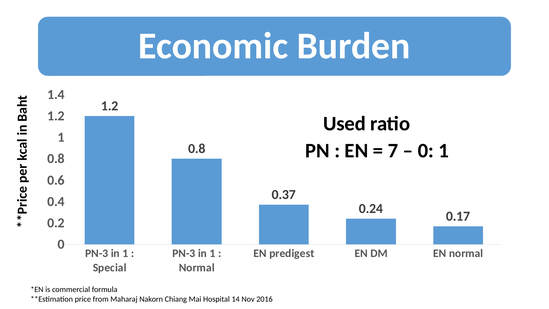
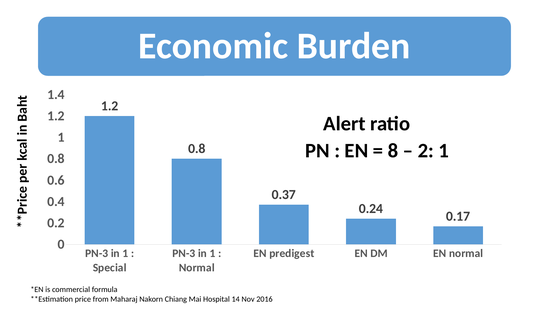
Used: Used -> Alert (344, 124)
7: 7 -> 8 (393, 151)
0: 0 -> 2 (426, 151)
